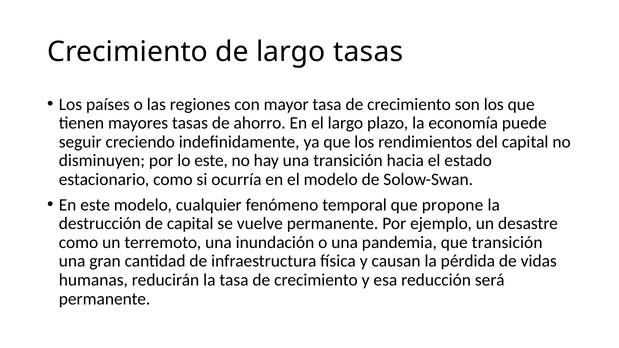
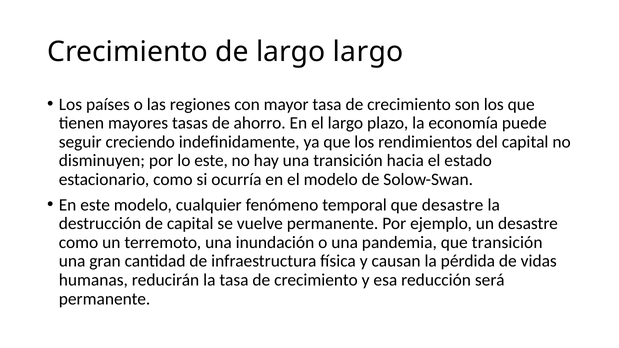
largo tasas: tasas -> largo (368, 52)
que propone: propone -> desastre (453, 205)
